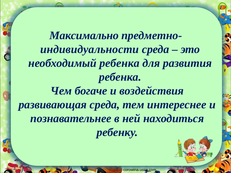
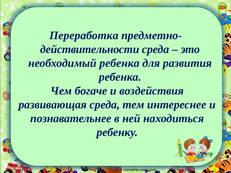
Максимально: Максимально -> Переработка (84, 35)
индивидуальности: индивидуальности -> действительности (90, 49)
